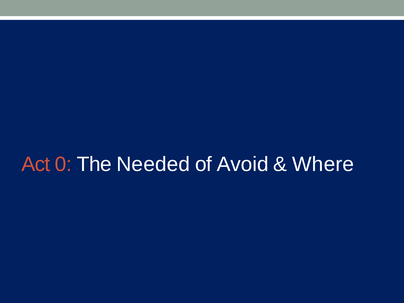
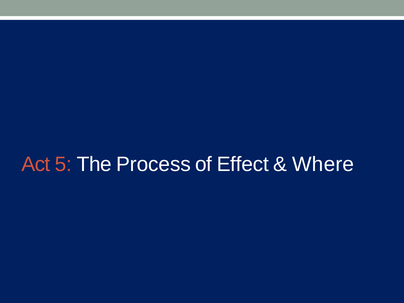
0: 0 -> 5 (63, 164)
Needed: Needed -> Process (153, 164)
Avoid: Avoid -> Effect (243, 164)
